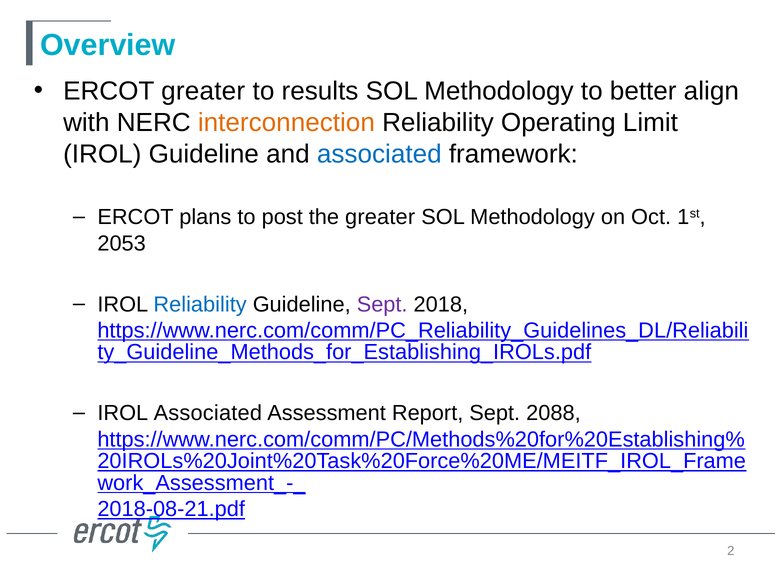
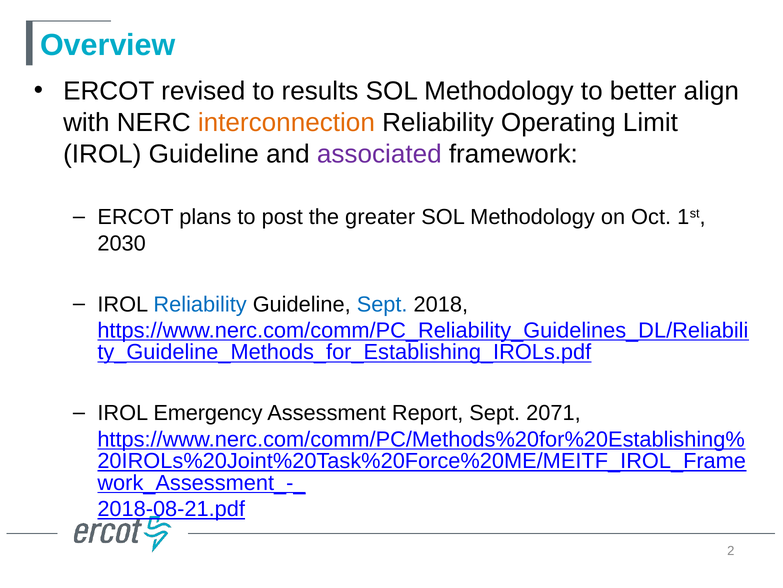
ERCOT greater: greater -> revised (203, 91)
associated colour: blue -> purple (379, 154)
2053: 2053 -> 2030 (122, 243)
Sept colour: purple -> blue (382, 304)
IROL Associated: Associated -> Emergency (208, 413)
2088: 2088 -> 2071 (553, 413)
